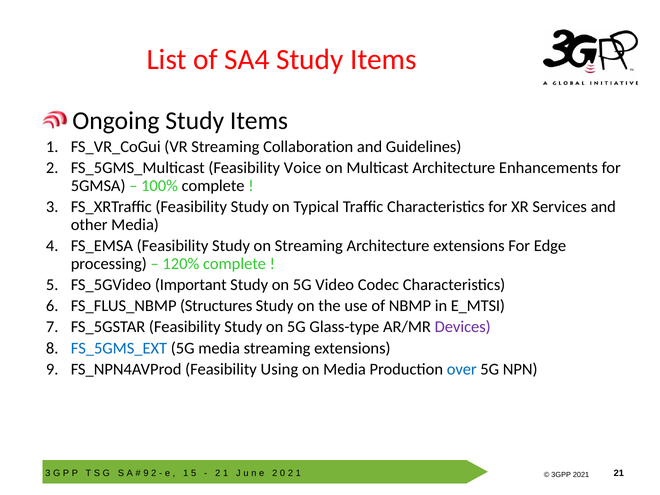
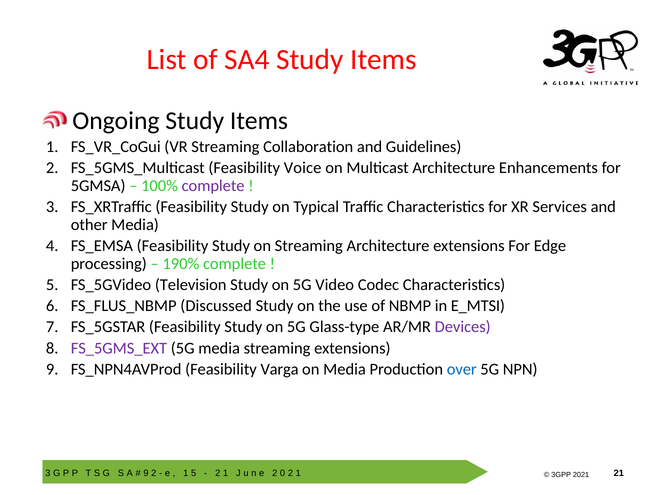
complete colour: black -> purple (213, 186)
120%: 120% -> 190% (181, 264)
Important: Important -> Television (191, 285)
Structures: Structures -> Discussed (216, 306)
FS_5GMS_EXT colour: blue -> purple (119, 348)
Using: Using -> Varga (280, 369)
